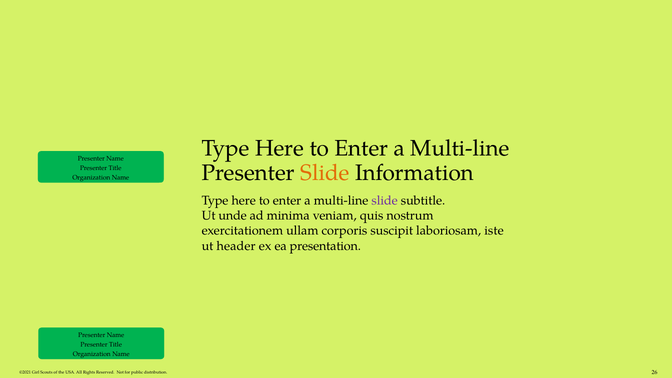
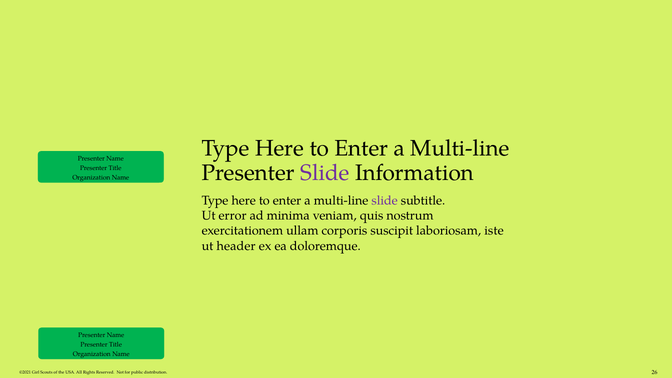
Slide colour: orange -> purple (325, 173)
unde: unde -> error (233, 216)
presentation: presentation -> doloremque (325, 246)
